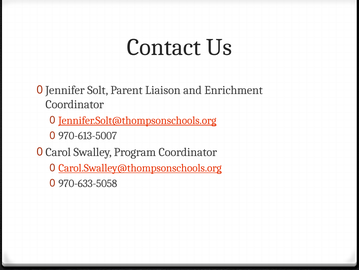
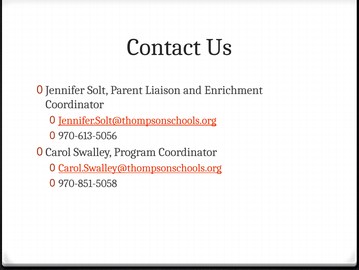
970-613-5007: 970-613-5007 -> 970-613-5056 (88, 135)
970-633-5058: 970-633-5058 -> 970-851-5058 (88, 183)
